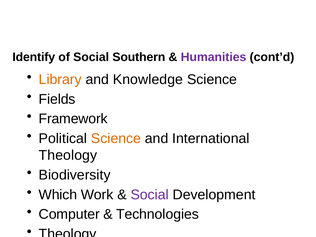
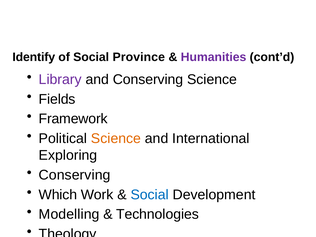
Southern: Southern -> Province (139, 57)
Library colour: orange -> purple (60, 79)
and Knowledge: Knowledge -> Conserving (148, 79)
Theology: Theology -> Exploring (68, 155)
Biodiversity: Biodiversity -> Conserving (75, 175)
Social colour: purple -> blue (150, 195)
Computer: Computer -> Modelling (69, 214)
